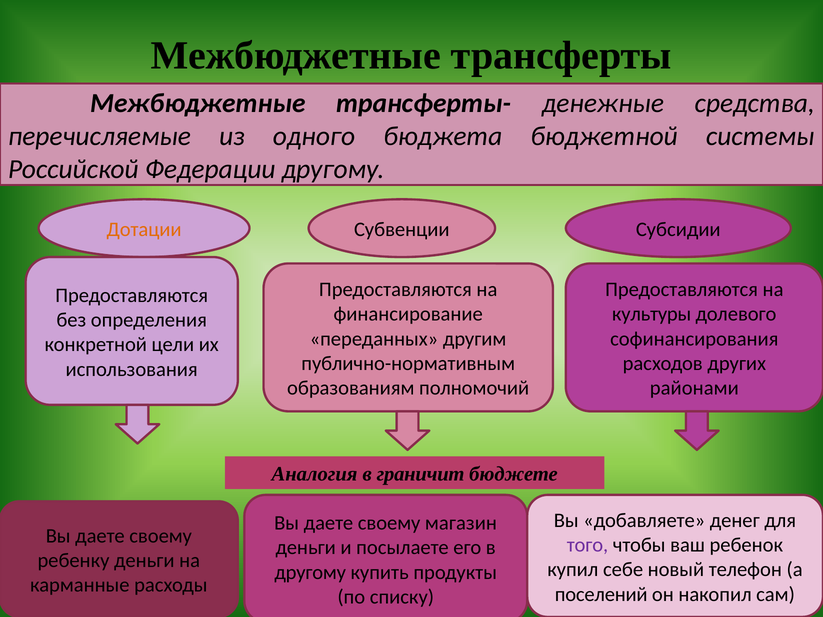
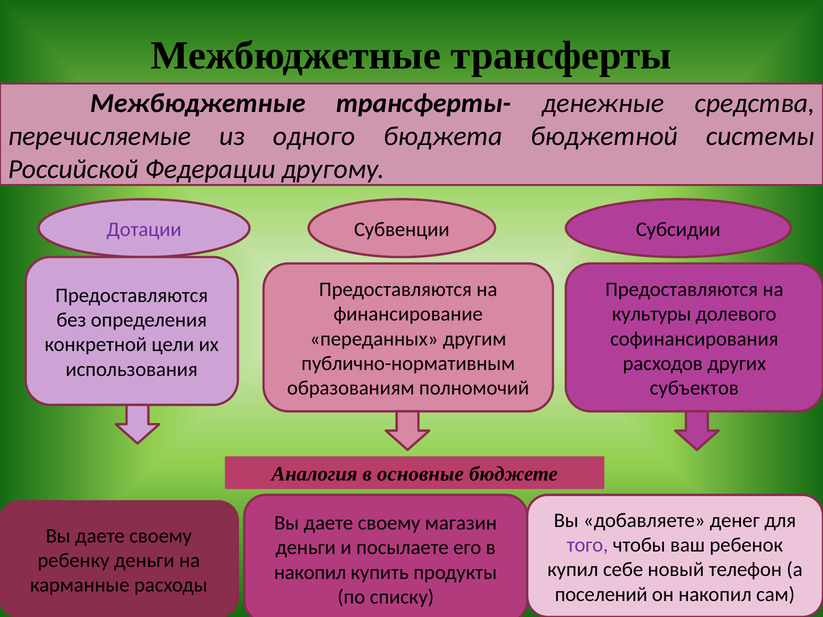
Дотации colour: orange -> purple (144, 230)
районами: районами -> субъектов (694, 388)
граничит: граничит -> основные (420, 474)
другому: другому -> накопил (310, 573)
